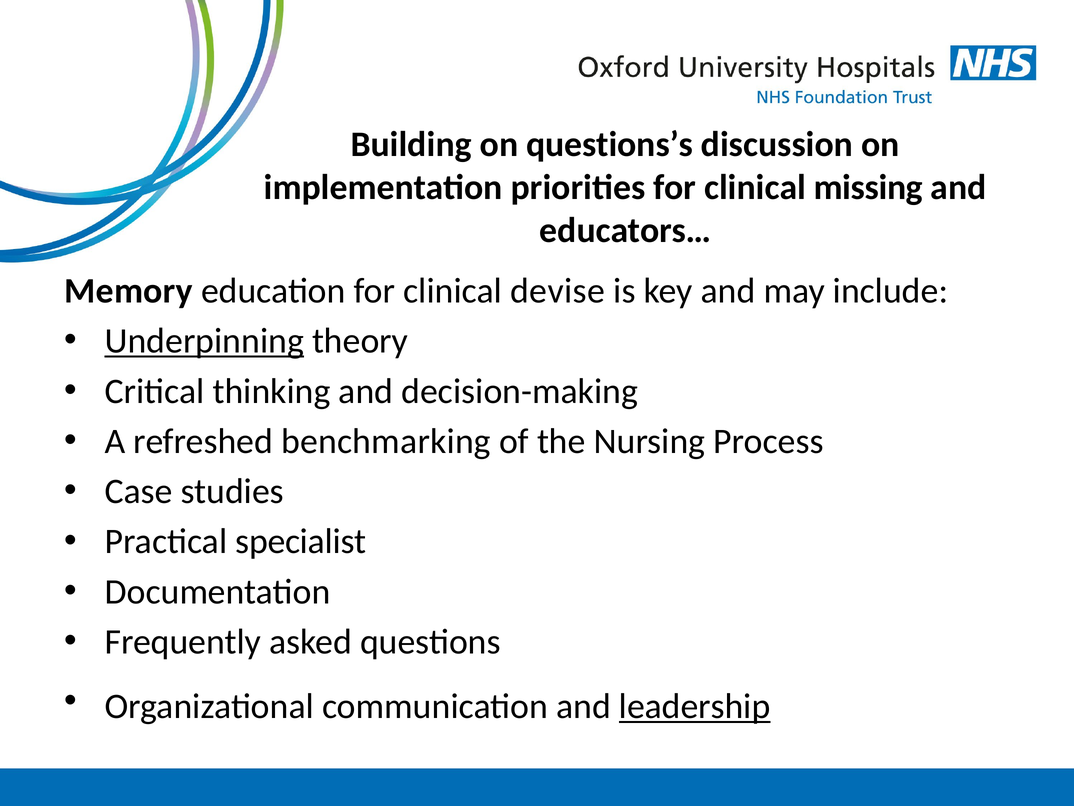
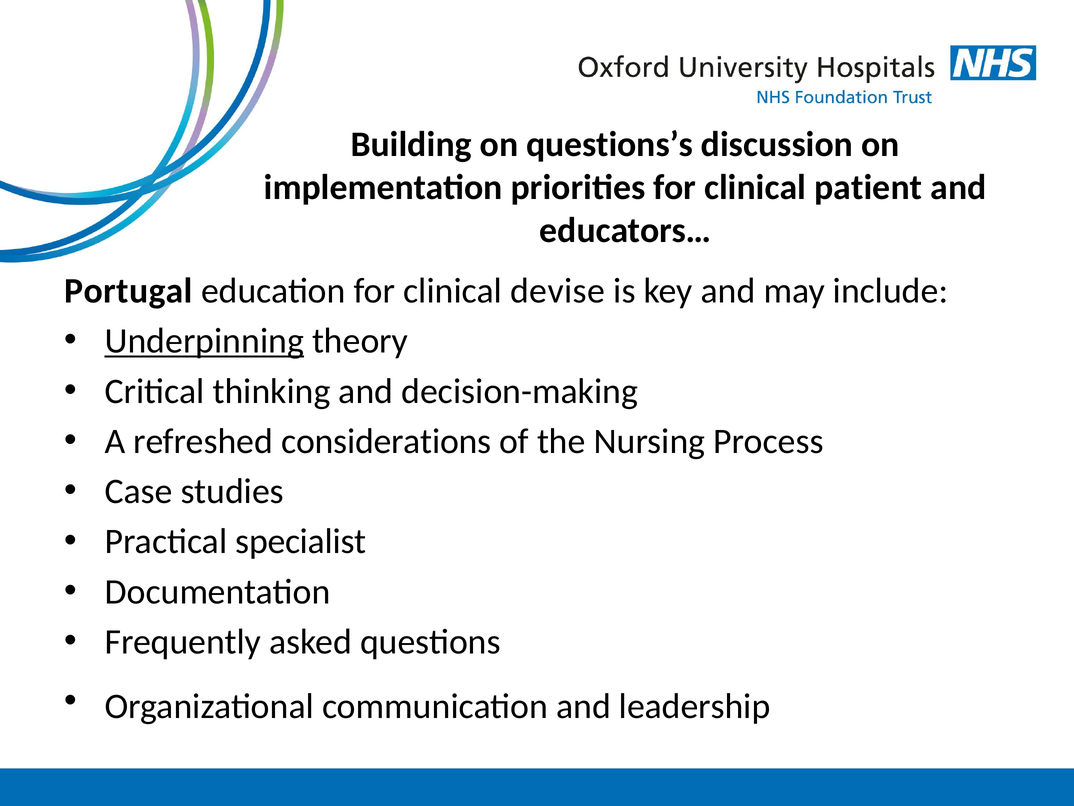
missing: missing -> patient (868, 187)
Memory: Memory -> Portugal (128, 291)
benchmarking: benchmarking -> considerations (386, 441)
leadership underline: present -> none (695, 706)
